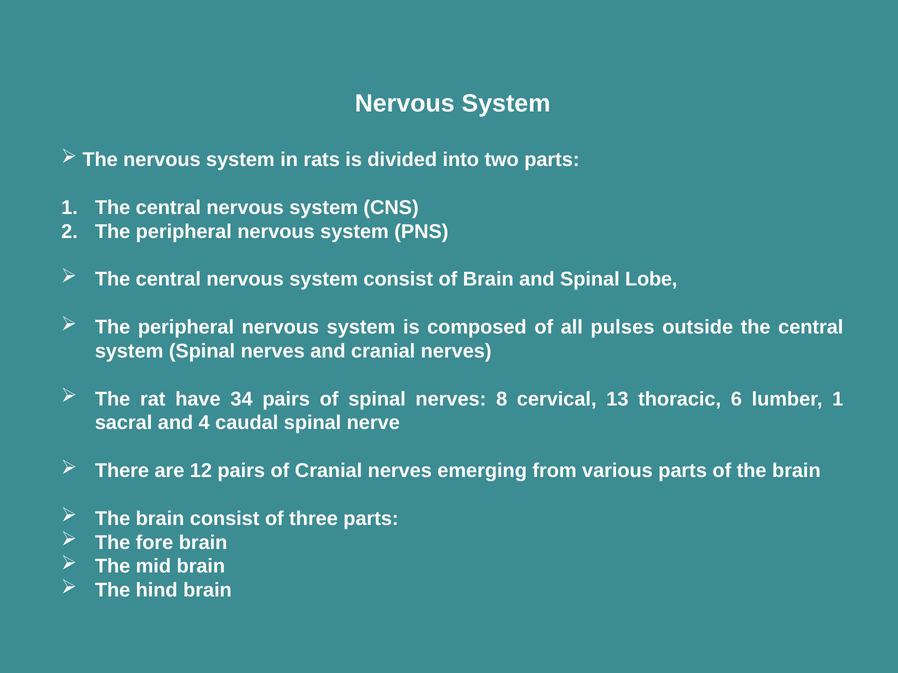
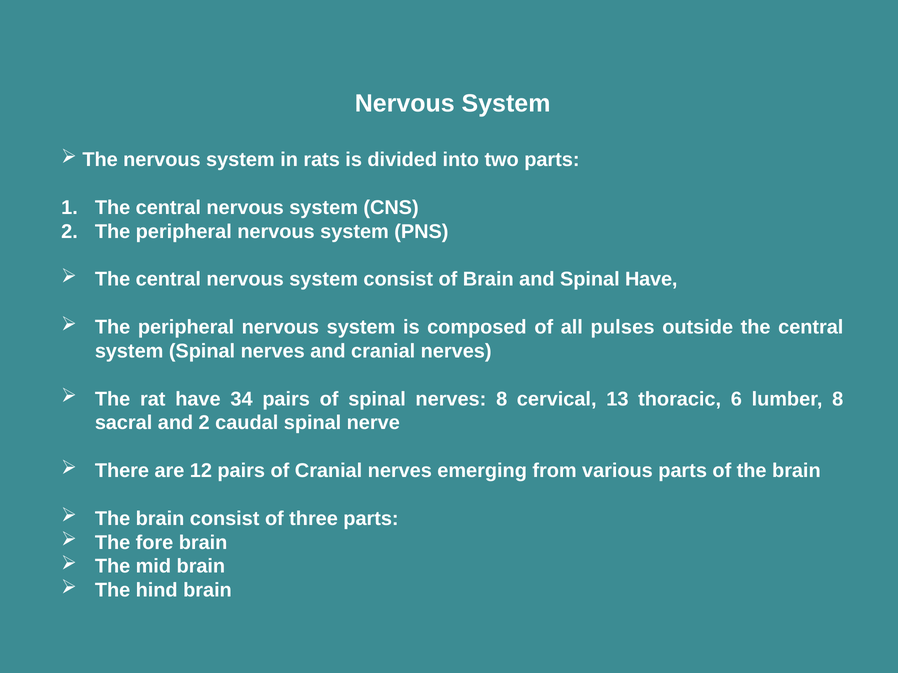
Spinal Lobe: Lobe -> Have (651, 280)
lumber 1: 1 -> 8 (838, 399)
and 4: 4 -> 2 (204, 423)
